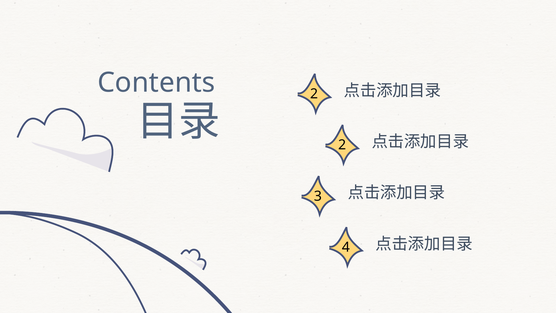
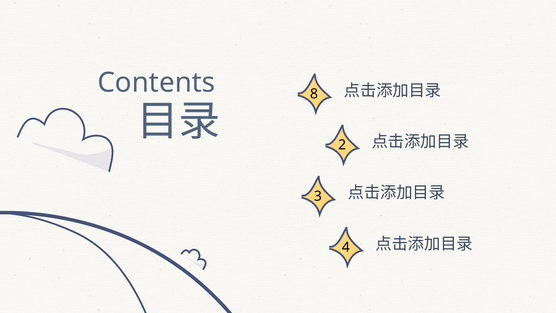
Contents 2: 2 -> 8 (314, 94)
